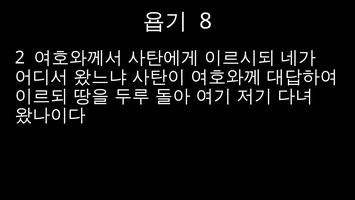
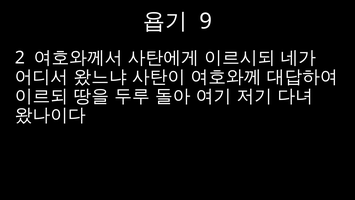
8: 8 -> 9 (206, 21)
